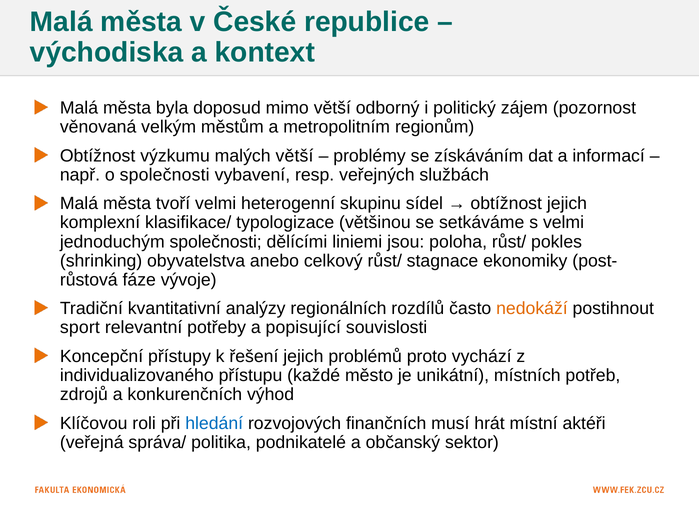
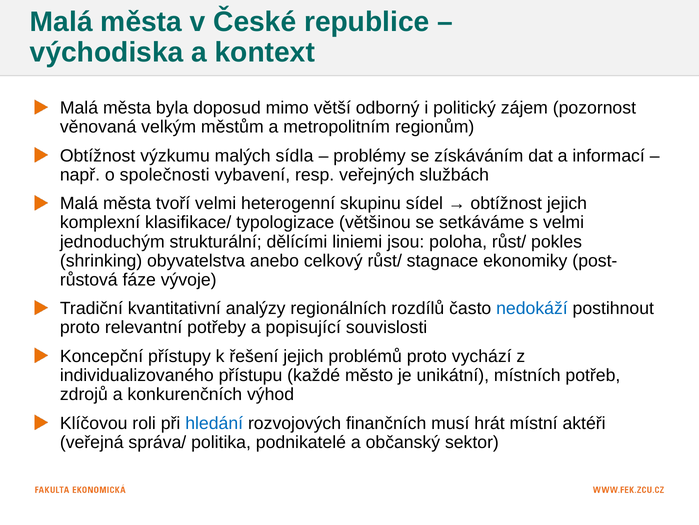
malých větší: větší -> sídla (295, 156)
jednoduchým společnosti: společnosti -> strukturální (216, 241)
nedokáží colour: orange -> blue (532, 308)
sport: sport -> proto (80, 327)
